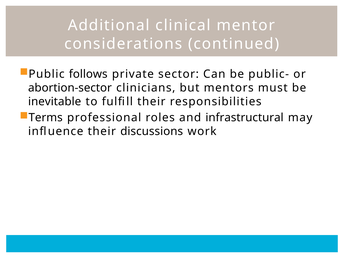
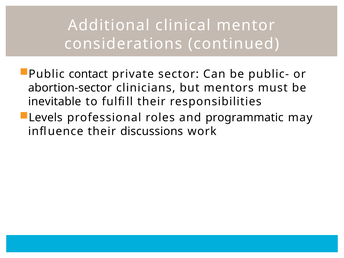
follows: follows -> contact (88, 74)
Terms: Terms -> Levels (46, 118)
infrastructural: infrastructural -> programmatic (245, 118)
